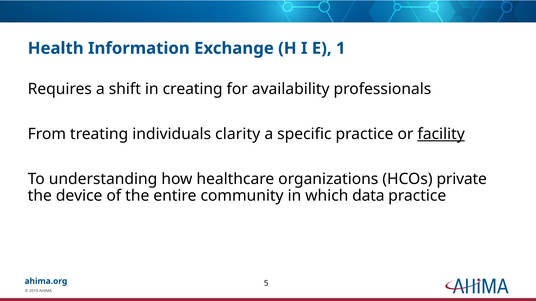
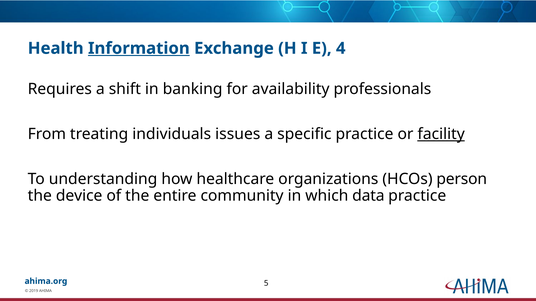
Information underline: none -> present (139, 48)
1: 1 -> 4 (341, 48)
creating: creating -> banking (193, 89)
clarity: clarity -> issues (238, 134)
private: private -> person (462, 179)
